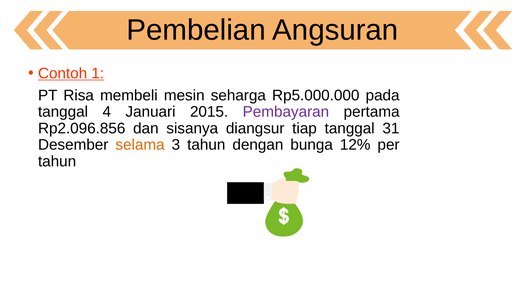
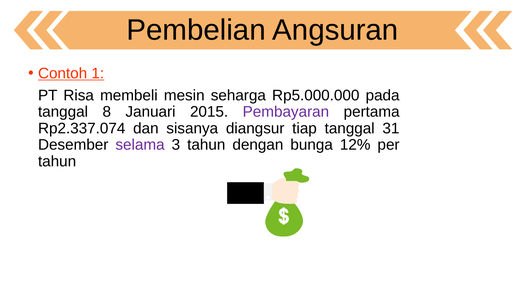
4: 4 -> 8 (107, 112)
Rp2.096.856: Rp2.096.856 -> Rp2.337.074 (82, 128)
selama colour: orange -> purple (140, 145)
